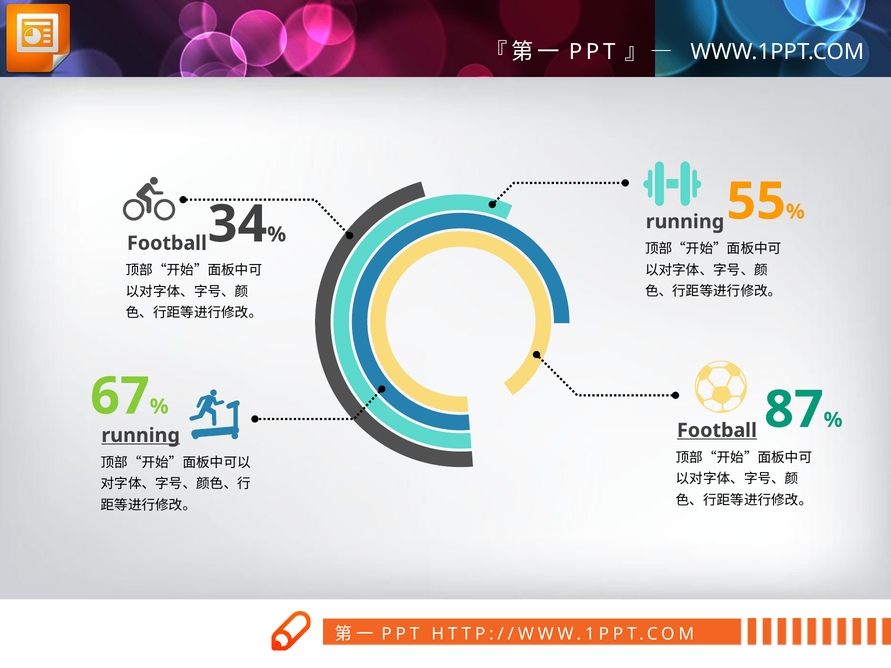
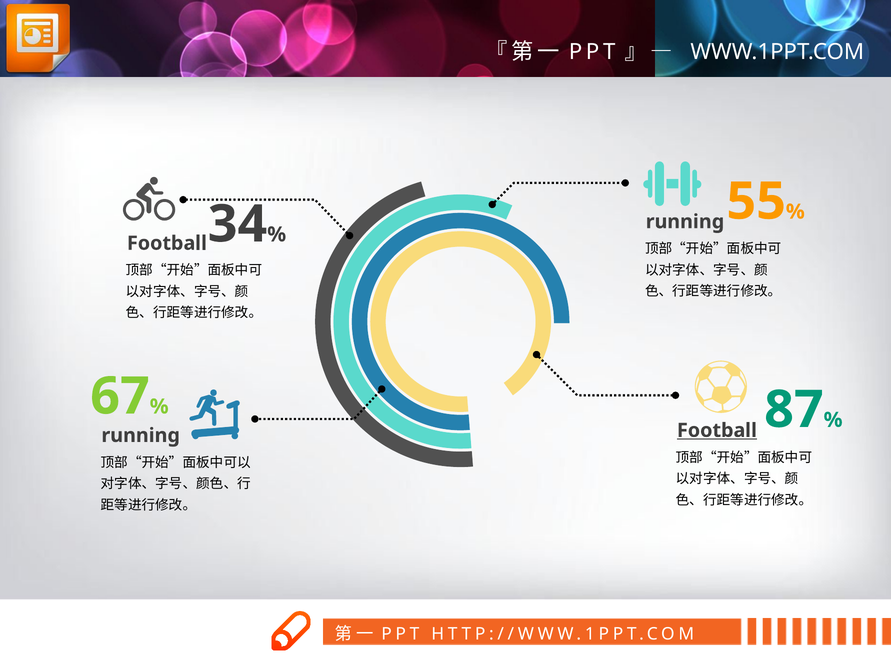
running underline: present -> none (141, 436)
